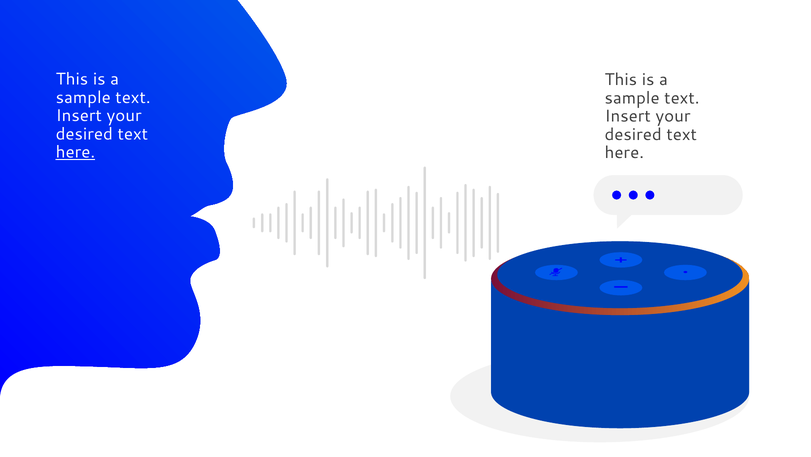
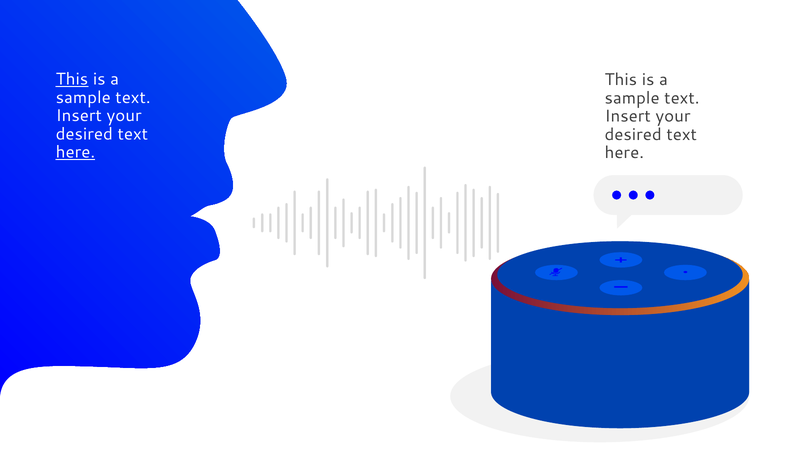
This underline: none -> present (72, 79)
